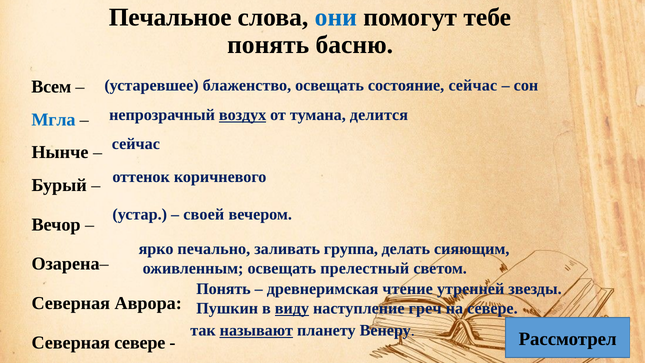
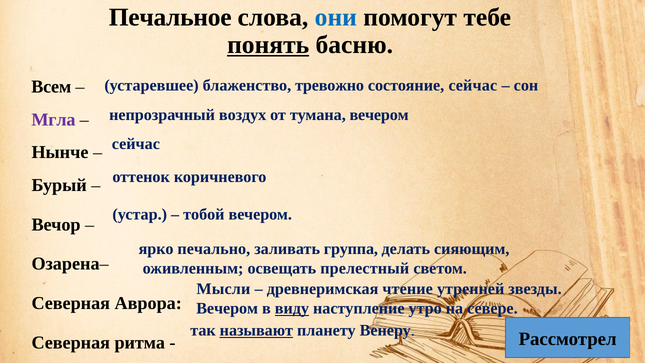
понять underline: none -> present (268, 45)
блаженство освещать: освещать -> тревожно (330, 86)
воздух underline: present -> none (243, 115)
тумана делится: делится -> вечером (379, 115)
Мгла colour: blue -> purple (53, 120)
своей: своей -> тобой (204, 214)
Понять: Понять -> Мысли (223, 289)
Пушкин: Пушкин -> Вечером (227, 308)
греч: греч -> утро (425, 308)
Северная севере: севере -> ритма (140, 343)
